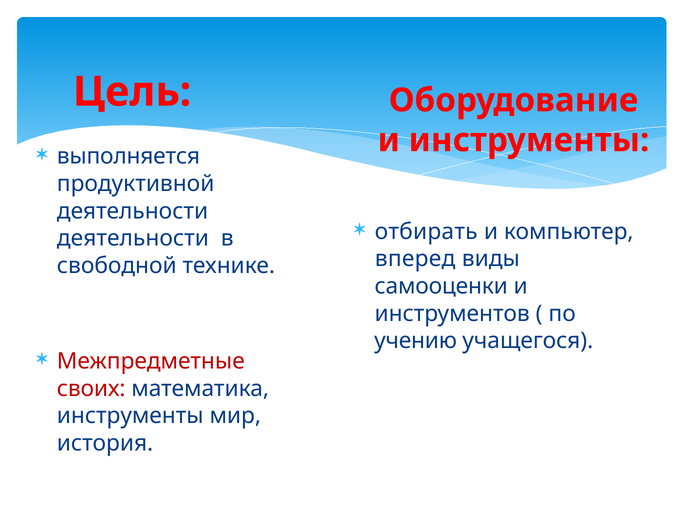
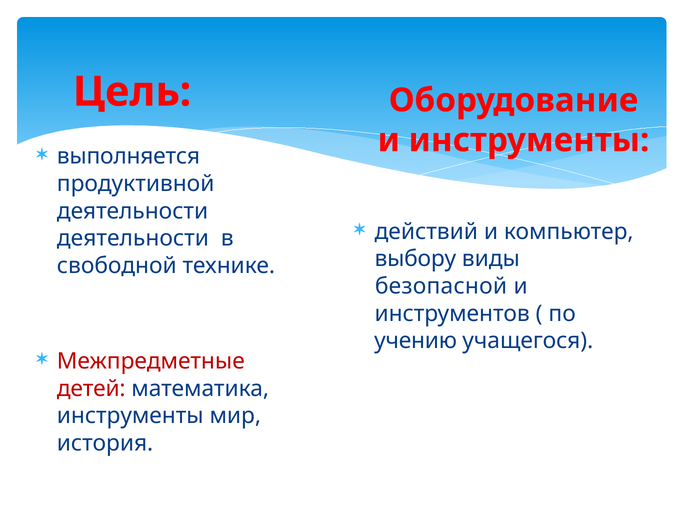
отбирать: отбирать -> действий (426, 232)
вперед: вперед -> выбору (415, 259)
самооценки: самооценки -> безопасной (441, 286)
своих: своих -> детей (91, 389)
